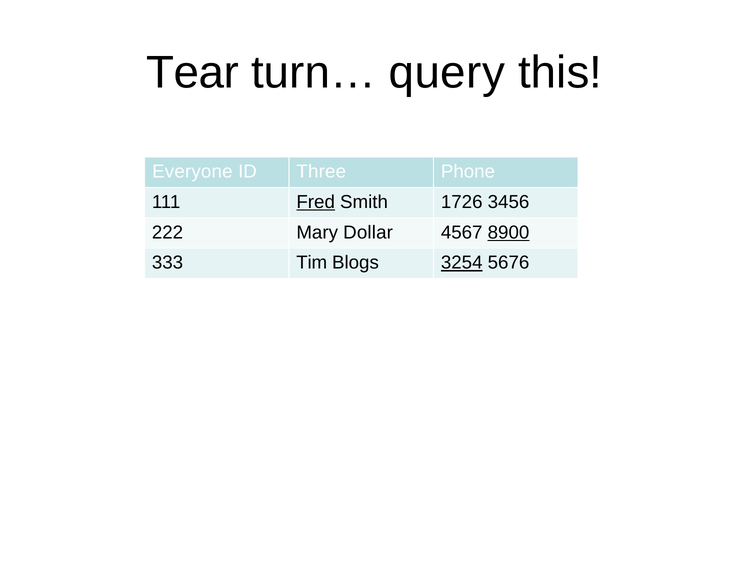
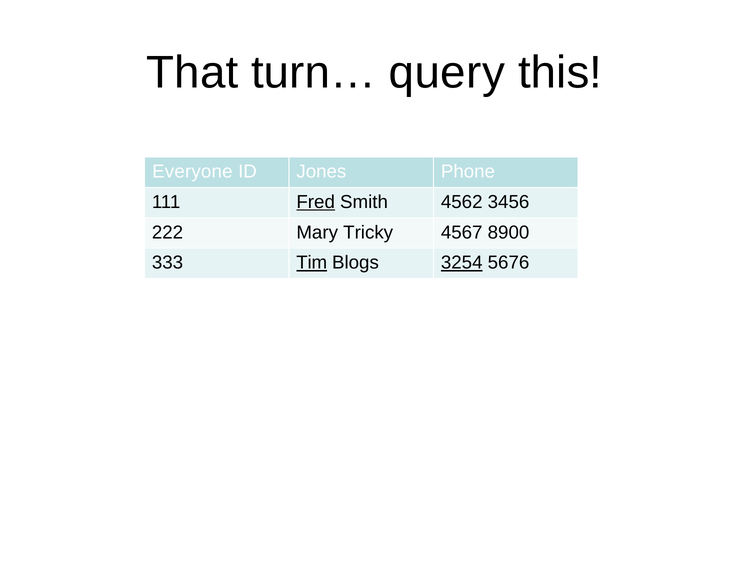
Tear: Tear -> That (192, 73)
Three: Three -> Jones (321, 172)
1726: 1726 -> 4562 (462, 202)
Dollar: Dollar -> Tricky (368, 232)
8900 underline: present -> none (509, 232)
Tim underline: none -> present (312, 263)
